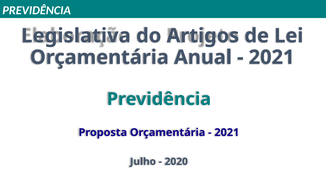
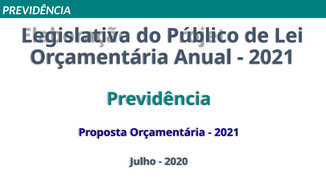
Artigos: Artigos -> Público (203, 36)
